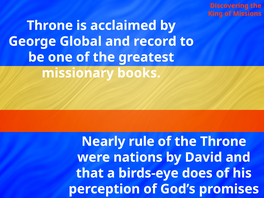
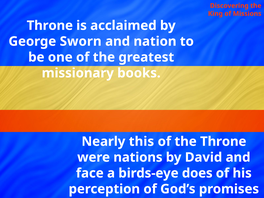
Global: Global -> Sworn (81, 41)
record: record -> nation (155, 41)
rule: rule -> this (141, 141)
that: that -> face (90, 173)
